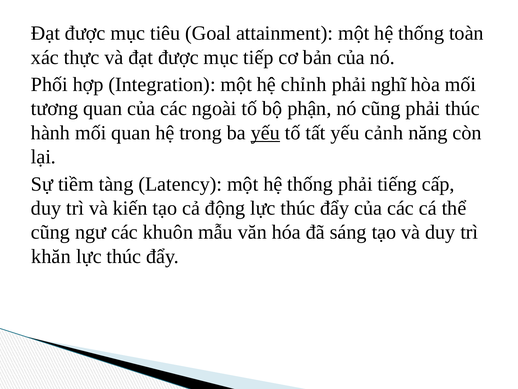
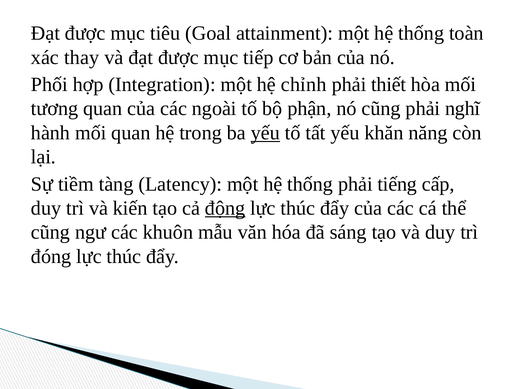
thực: thực -> thay (82, 57)
nghĩ: nghĩ -> thiết (389, 84)
phải thúc: thúc -> nghĩ (463, 109)
cảnh: cảnh -> khăn (384, 133)
động underline: none -> present (225, 208)
khăn: khăn -> đóng (51, 256)
